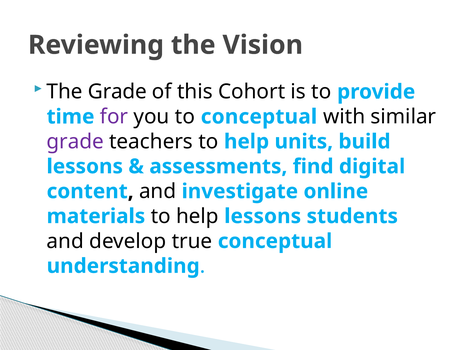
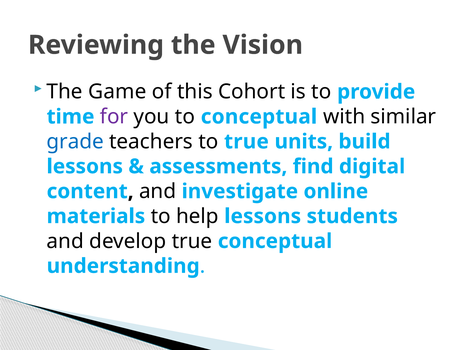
The Grade: Grade -> Game (117, 92)
grade colour: purple -> blue (75, 142)
teachers to help: help -> true (246, 142)
